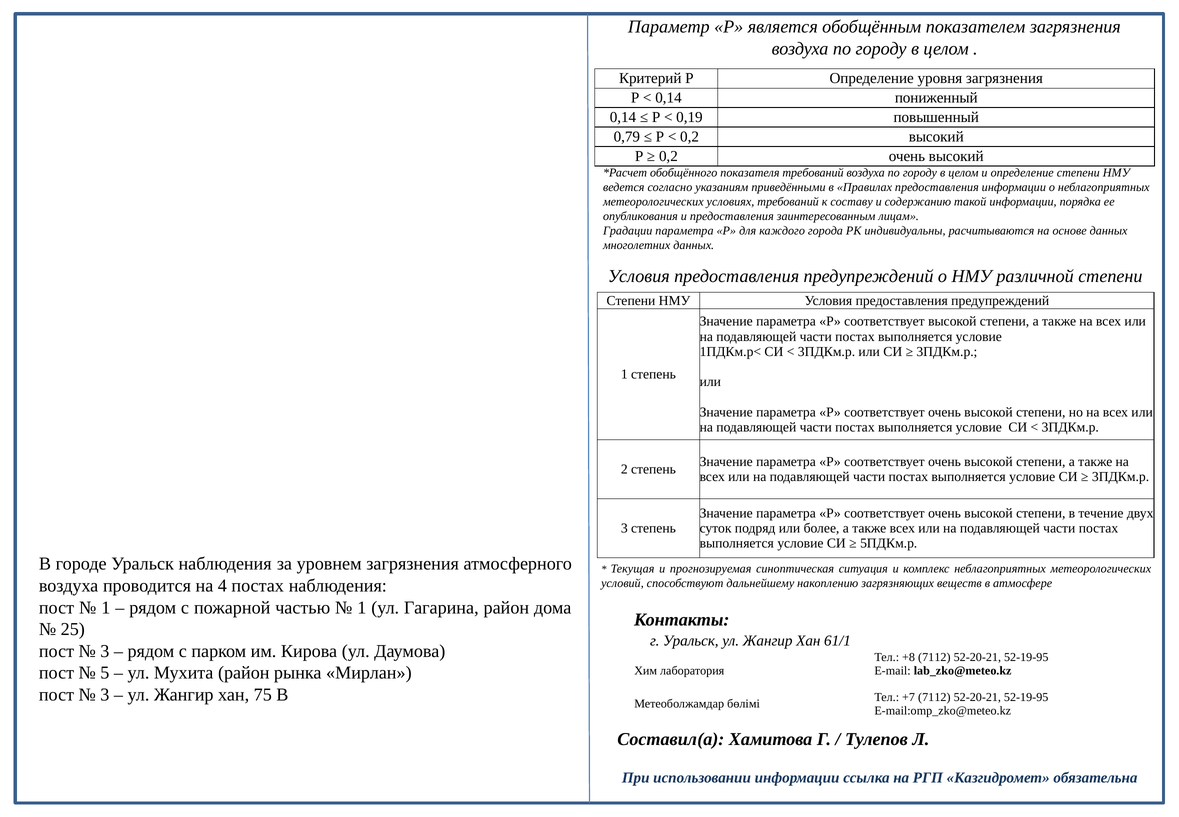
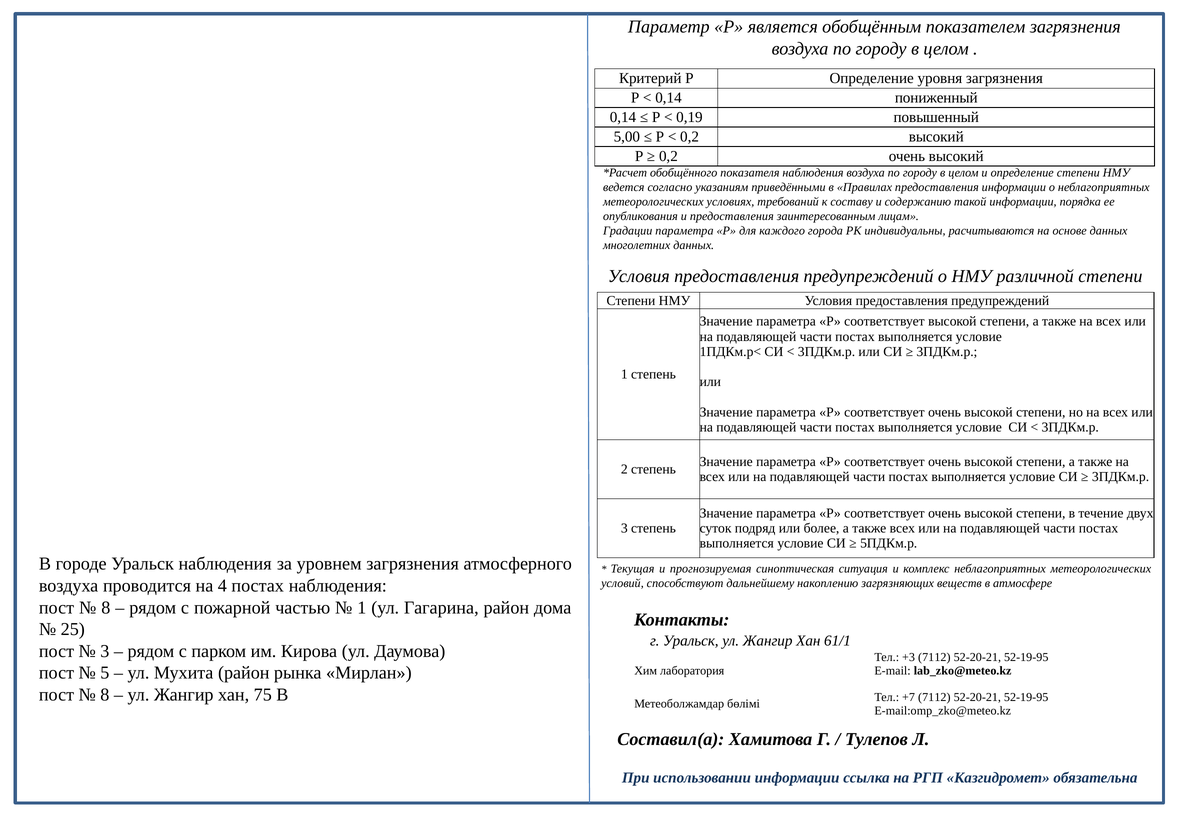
0,79: 0,79 -> 5,00 (627, 136)
показателя требований: требований -> наблюдения (813, 173)
1: 1 -> 8 (106, 607)
+8: +8 -> +3 (909, 657)
3: 3 -> 8 (105, 694)
